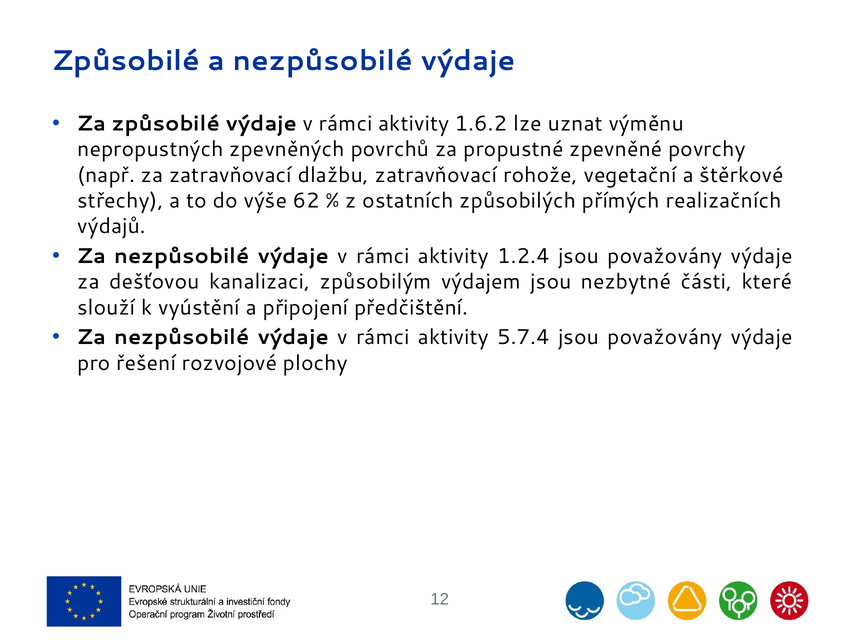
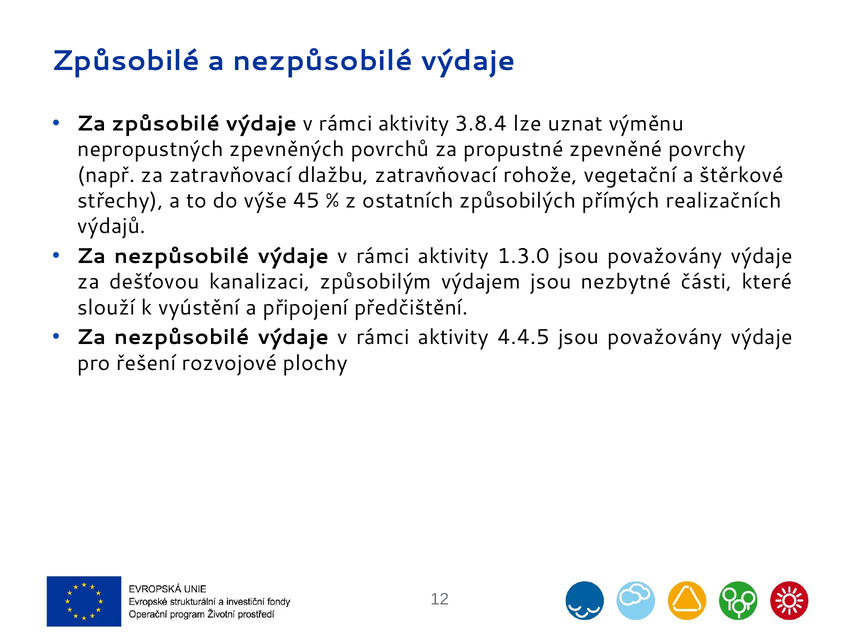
1.6.2: 1.6.2 -> 3.8.4 (481, 124)
62: 62 -> 45 (306, 201)
1.2.4: 1.2.4 -> 1.3.0 (523, 256)
5.7.4: 5.7.4 -> 4.4.5 (523, 338)
